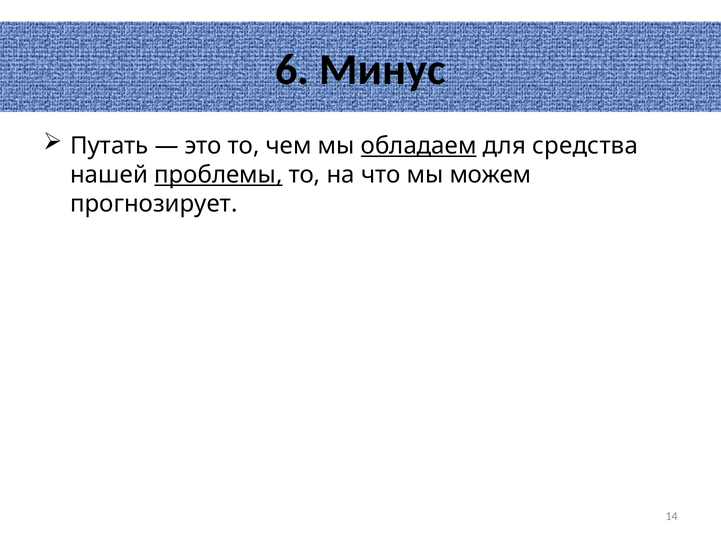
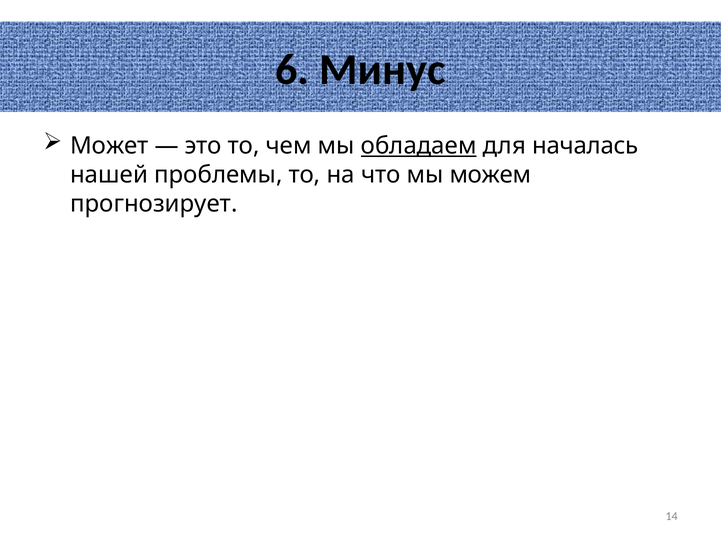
Путать: Путать -> Может (109, 146)
средства: средства -> началась (585, 146)
проблемы underline: present -> none (218, 175)
